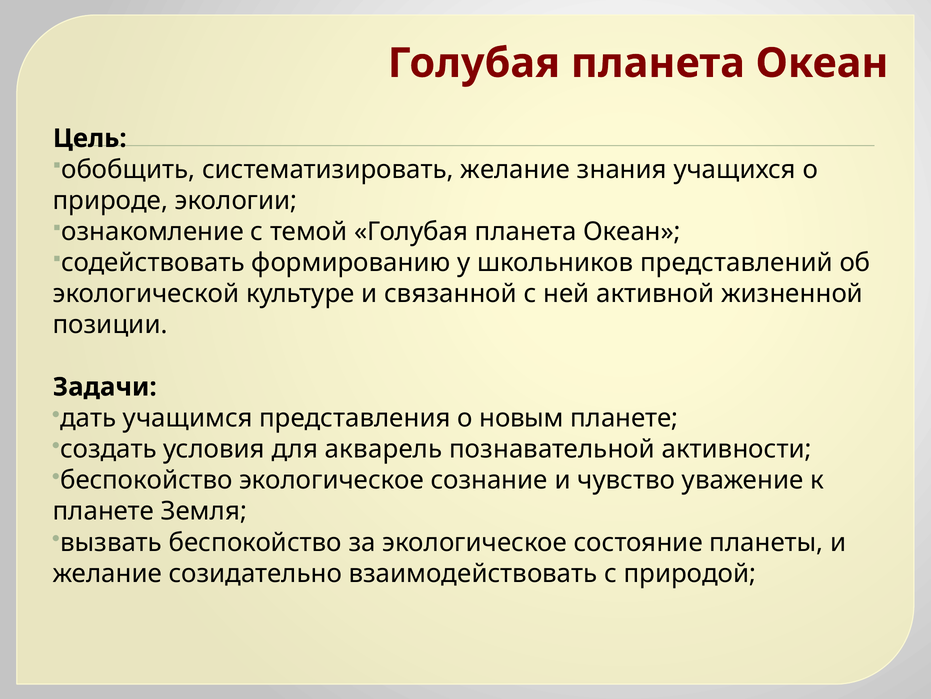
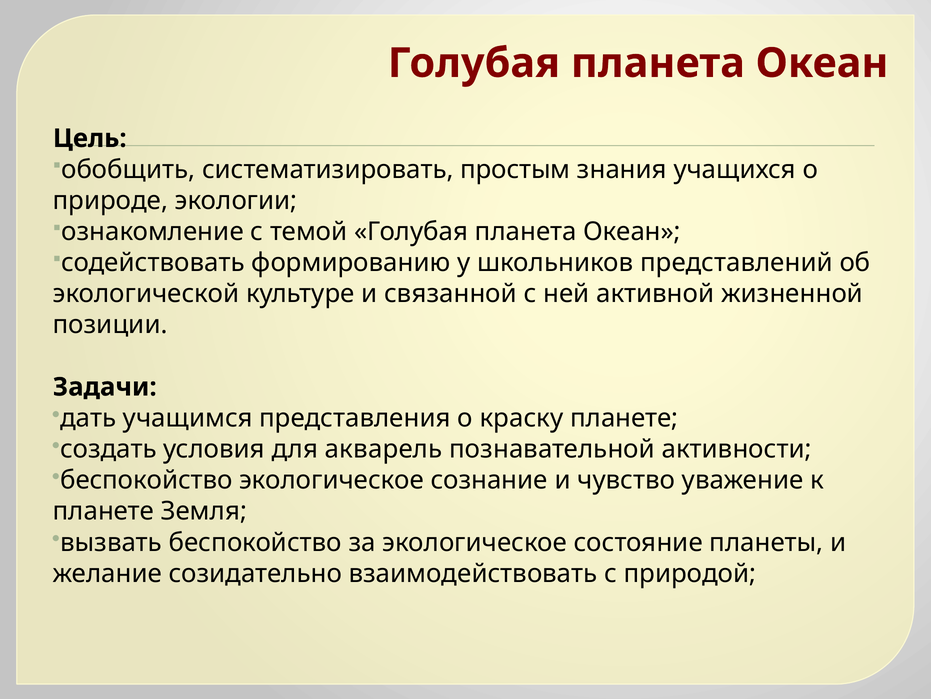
систематизировать желание: желание -> простым (515, 169)
новым: новым -> краску (521, 418)
